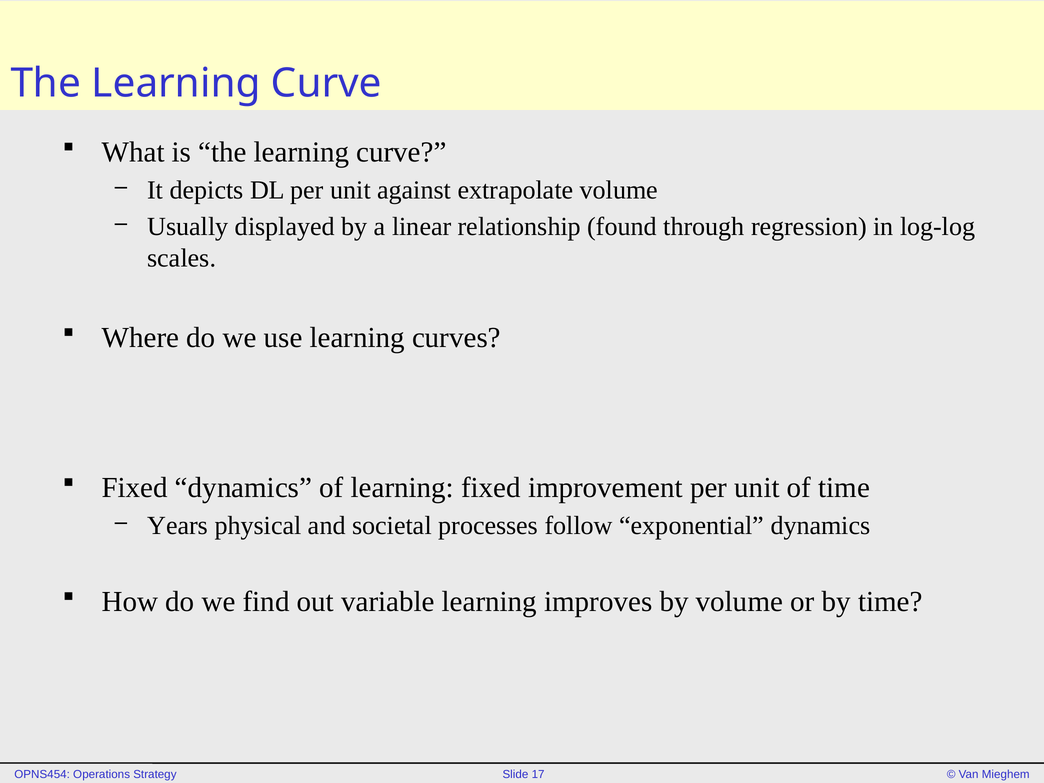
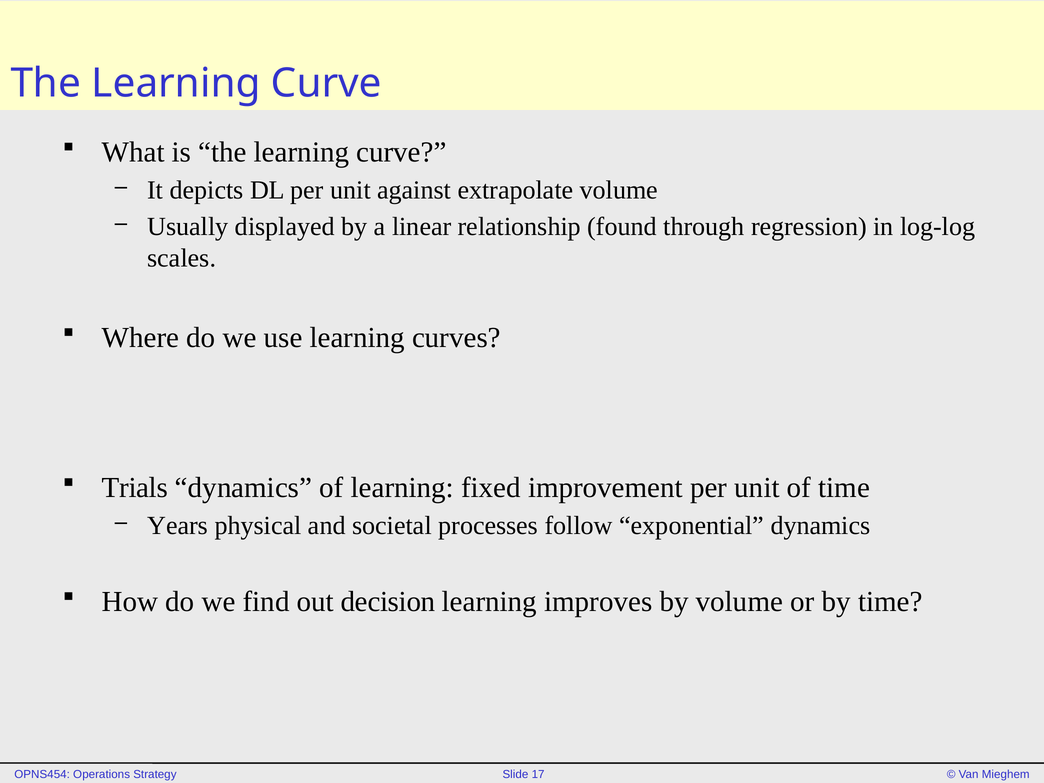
Fixed: Fixed -> Trials (135, 488)
variable: variable -> decision (388, 601)
